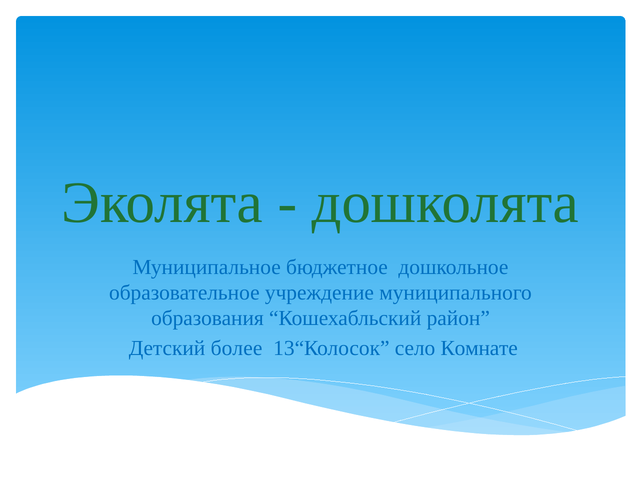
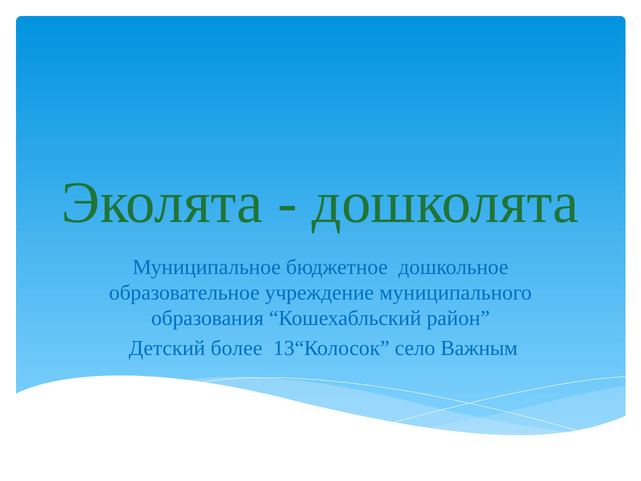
Комнате: Комнате -> Важным (479, 348)
